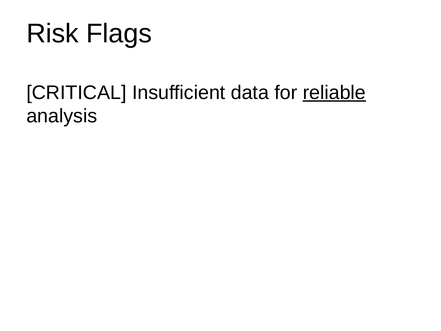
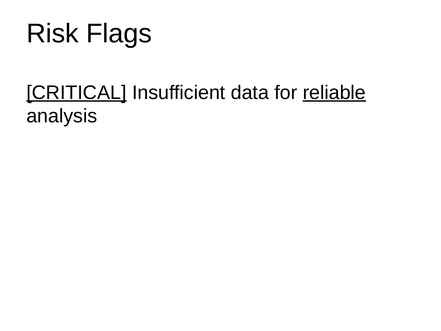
CRITICAL underline: none -> present (76, 92)
